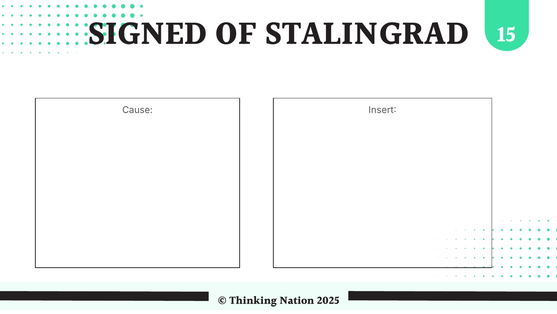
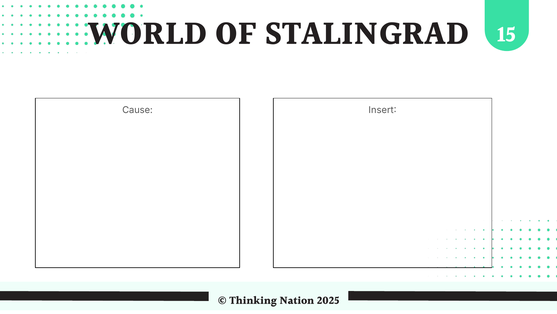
SIGNED: SIGNED -> WORLD (147, 35)
